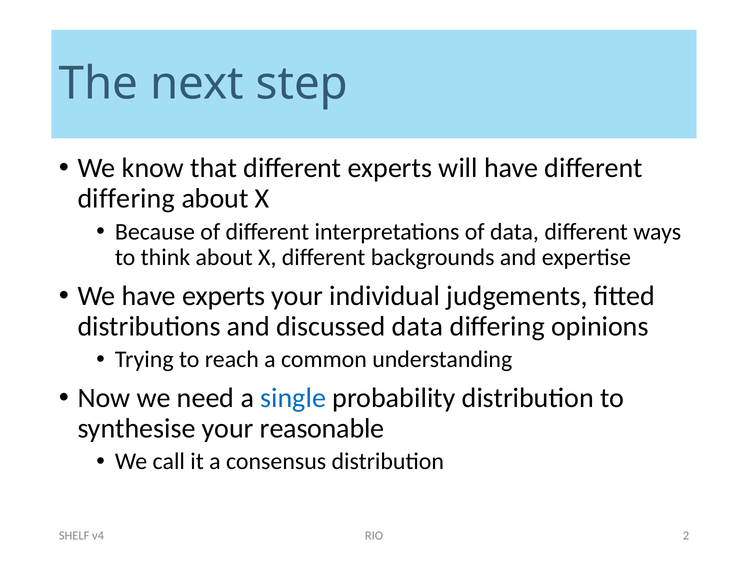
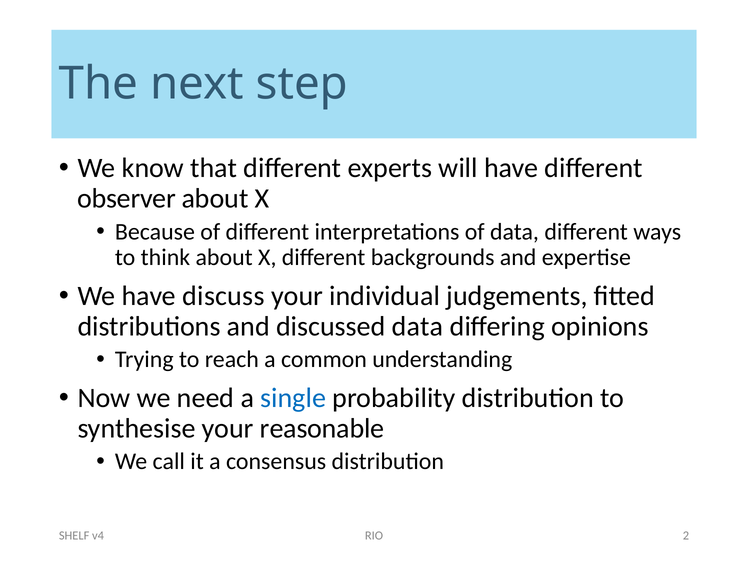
differing: differing -> observer (127, 198)
have experts: experts -> discuss (223, 296)
